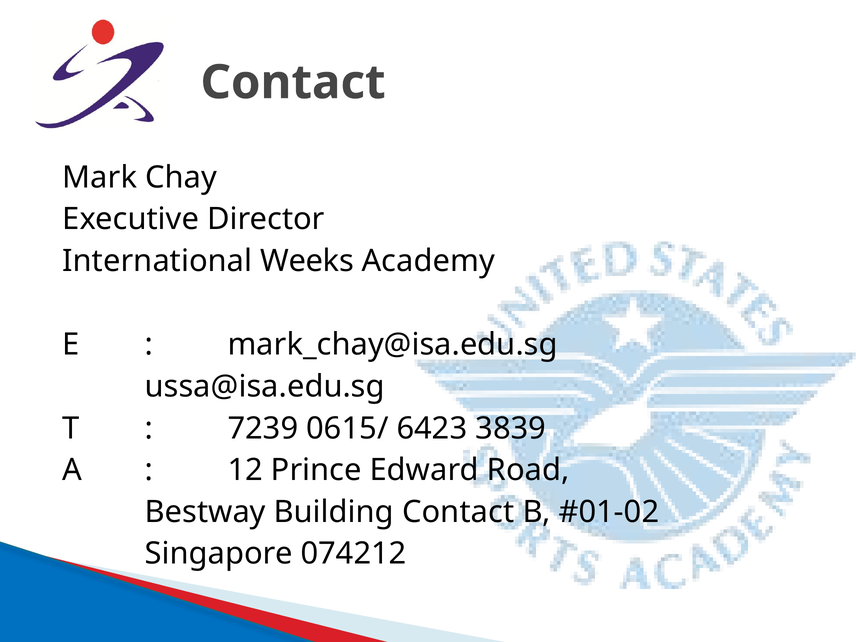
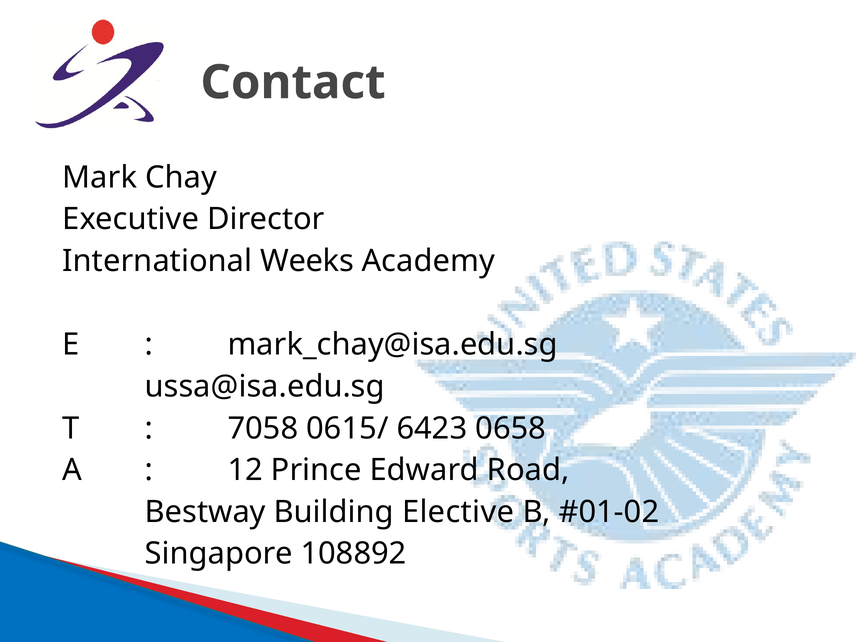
7239: 7239 -> 7058 (263, 428)
3839: 3839 -> 0658 (511, 428)
Building Contact: Contact -> Elective (458, 512)
074212: 074212 -> 108892 (354, 554)
